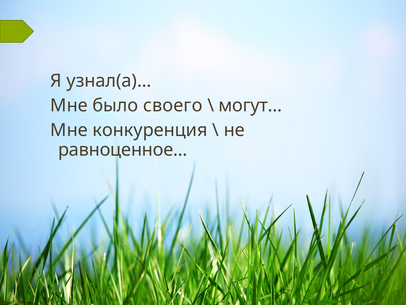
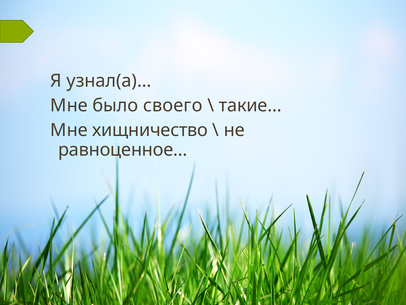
могут…: могут… -> такие… (250, 105)
конкуренция: конкуренция -> хищничество (150, 130)
